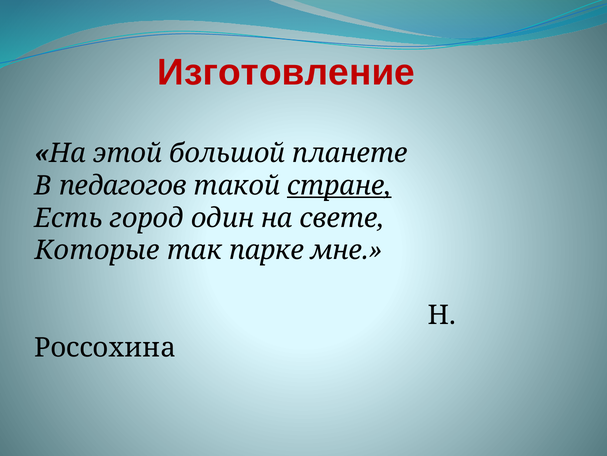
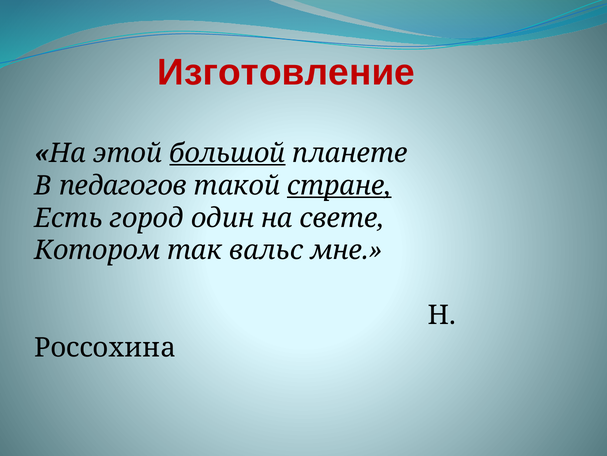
большой underline: none -> present (227, 153)
Которые: Которые -> Котором (97, 250)
парке: парке -> вальс (266, 250)
